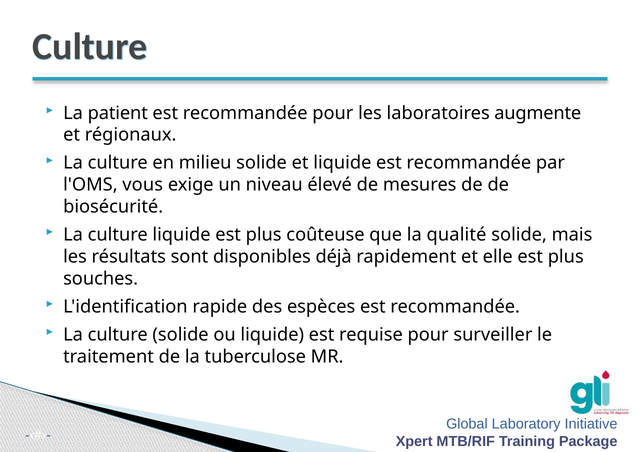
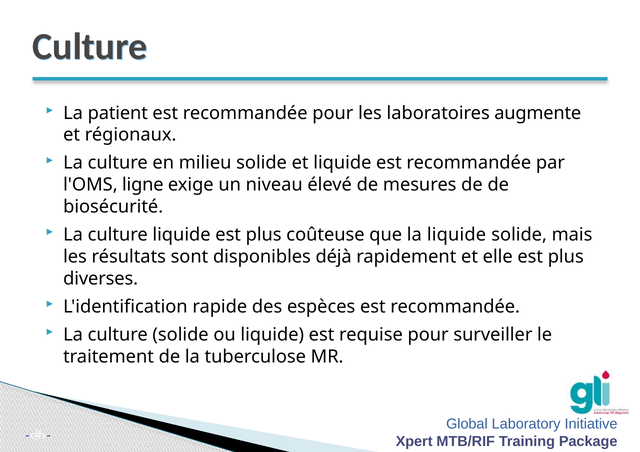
vous: vous -> ligne (143, 185)
la qualité: qualité -> liquide (457, 235)
souches: souches -> diverses (101, 278)
